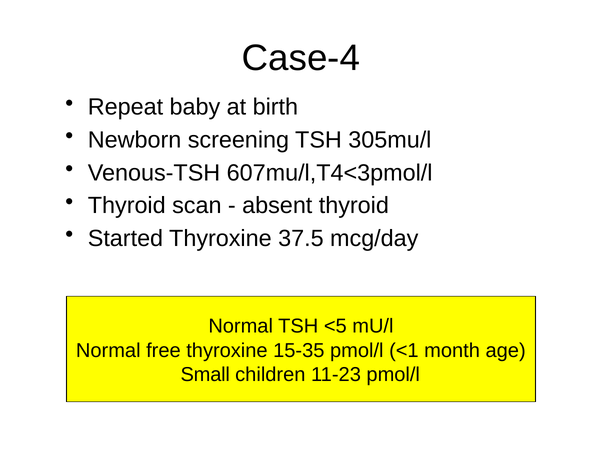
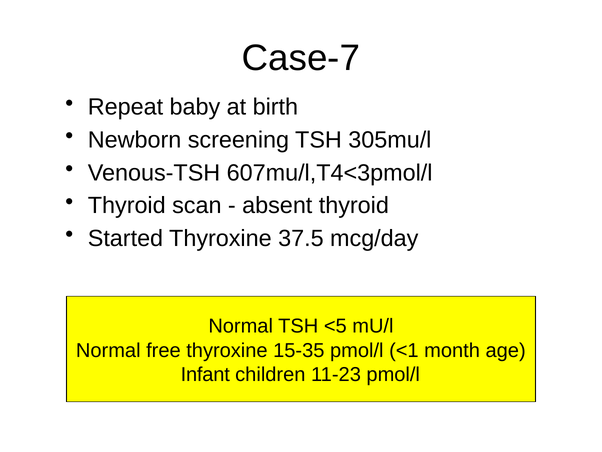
Case-4: Case-4 -> Case-7 (301, 58)
Small: Small -> Infant (205, 374)
